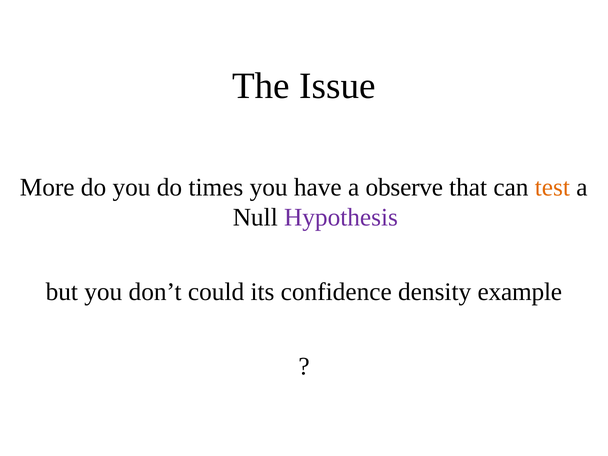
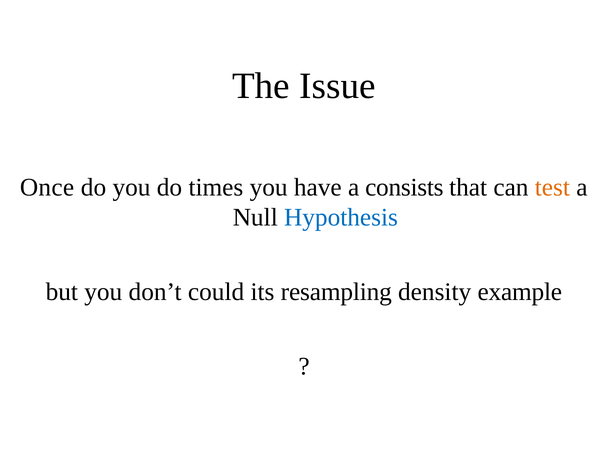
More: More -> Once (47, 187)
observe: observe -> consists (404, 187)
Hypothesis colour: purple -> blue (341, 218)
confidence: confidence -> resampling (336, 292)
